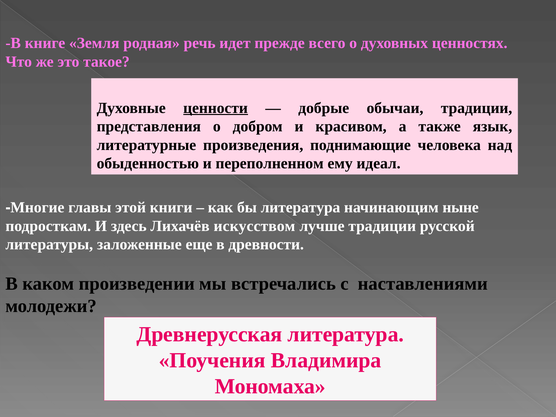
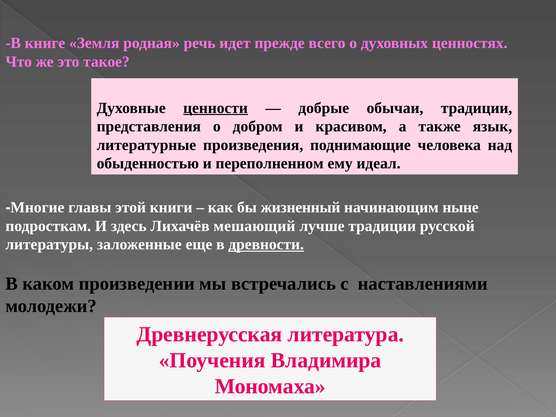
бы литература: литература -> жизненный (301, 207)
искусством: искусством -> мешающий (254, 226)
древности underline: none -> present (266, 245)
